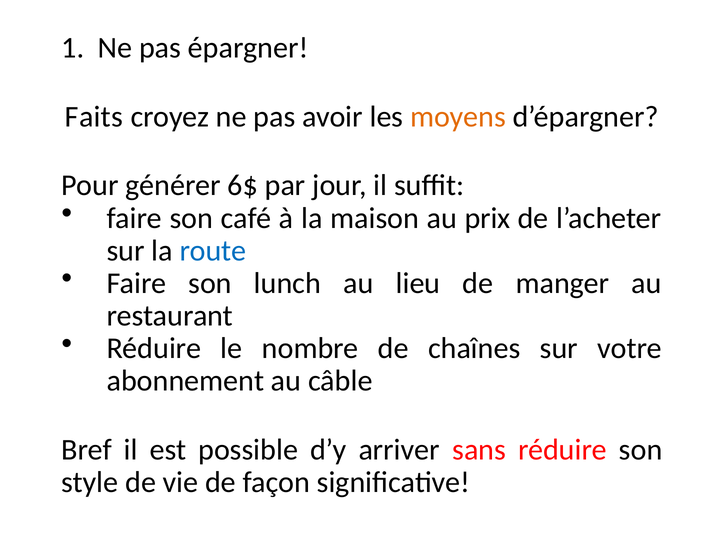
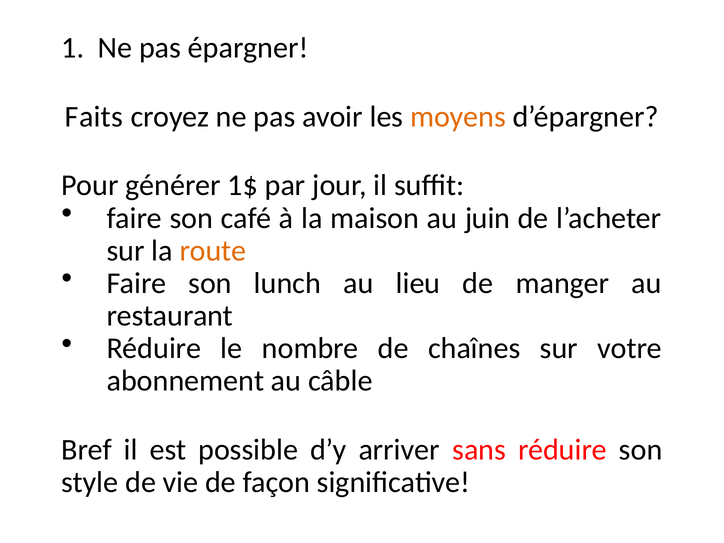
6$: 6$ -> 1$ (243, 185)
prix: prix -> juin (488, 218)
route colour: blue -> orange (213, 251)
